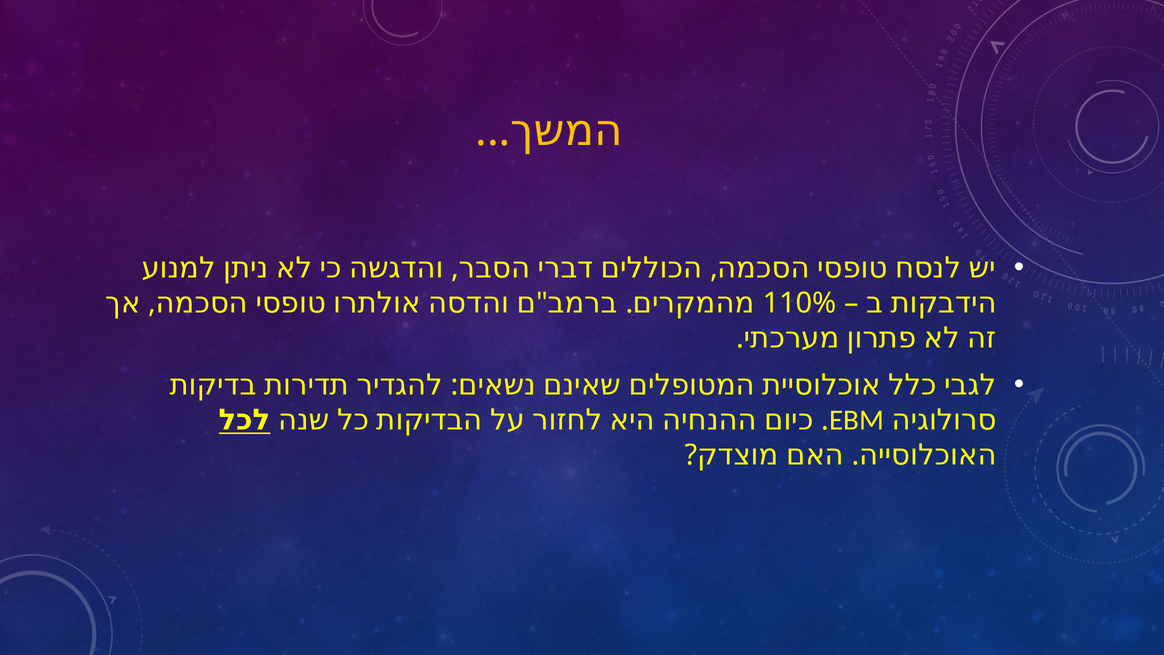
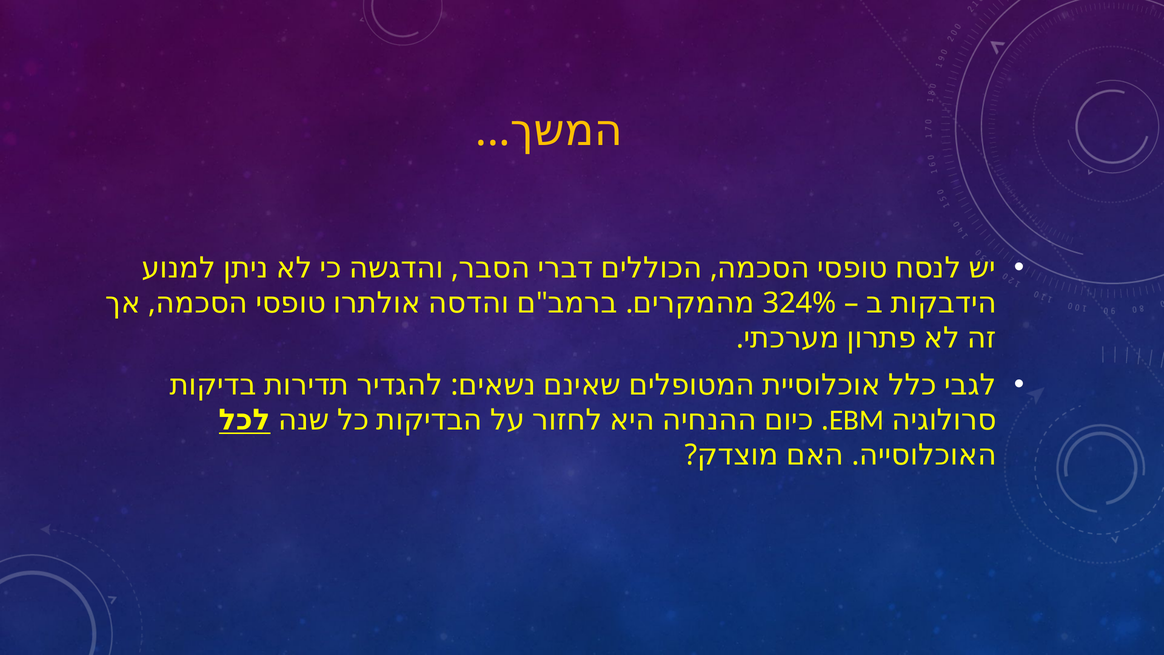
110%: 110% -> 324% (800, 303)
